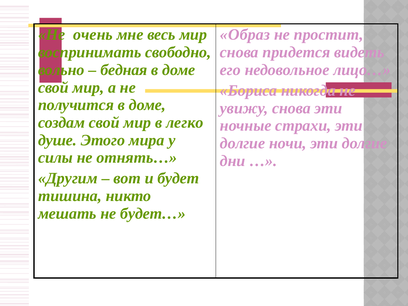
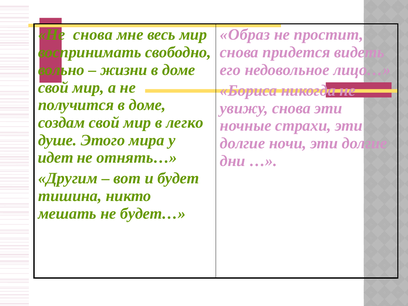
Не очень: очень -> снова (93, 35)
бедная: бедная -> жизни (124, 70)
силы: силы -> идет (56, 158)
